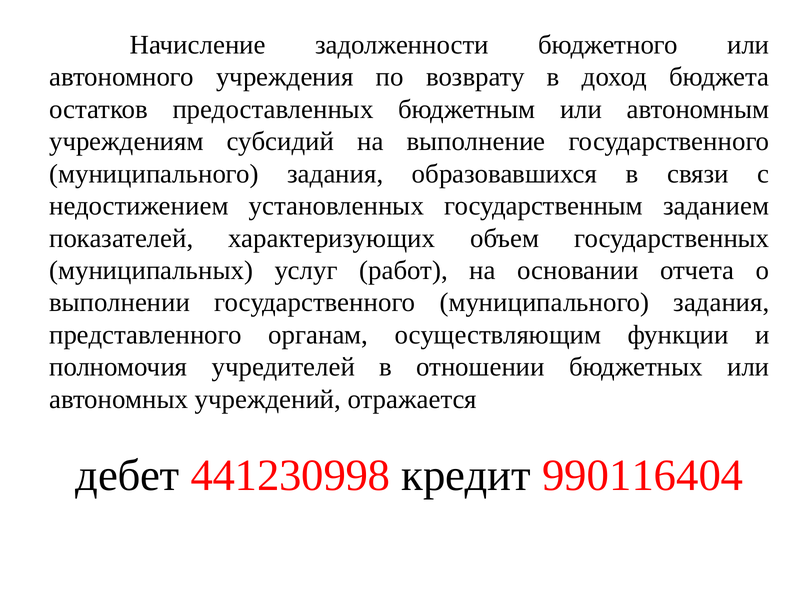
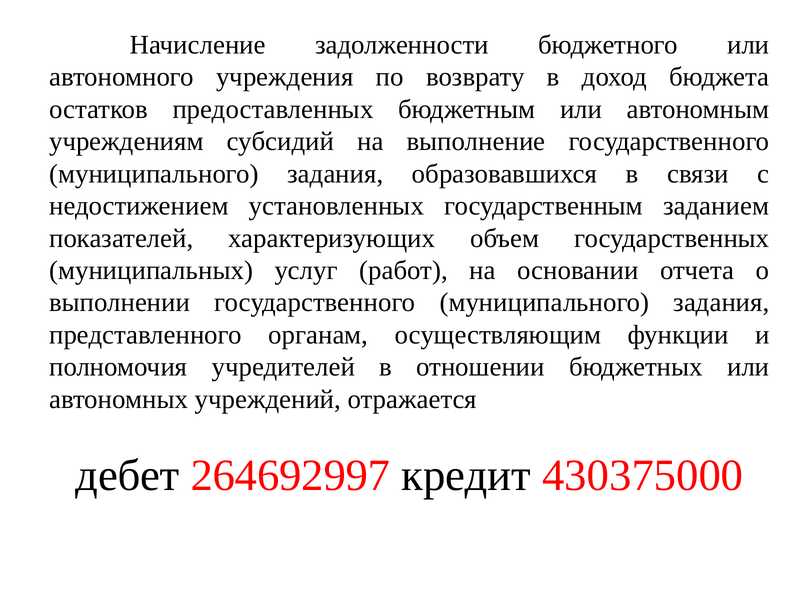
441230998: 441230998 -> 264692997 (290, 476)
990116404: 990116404 -> 430375000 (643, 476)
